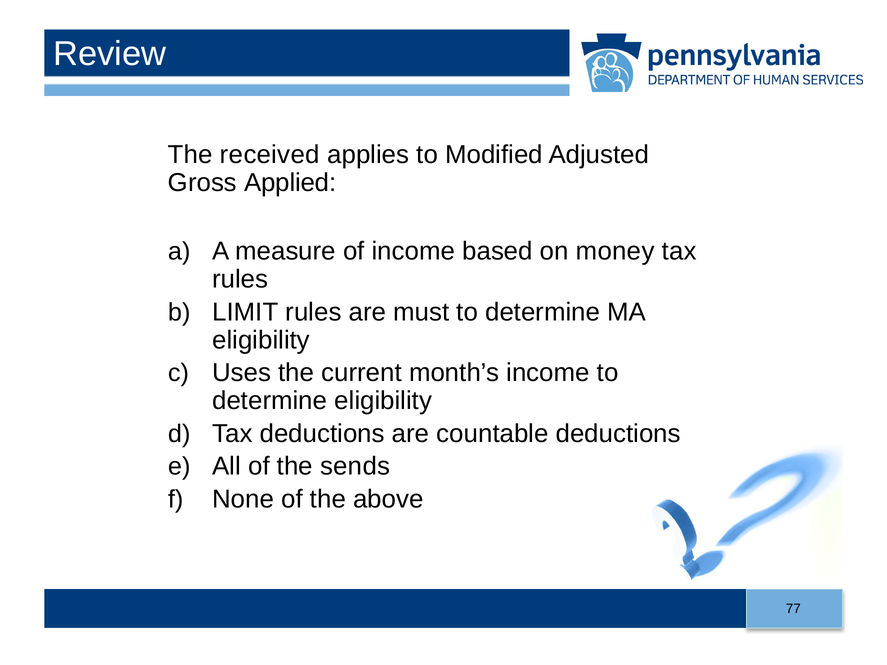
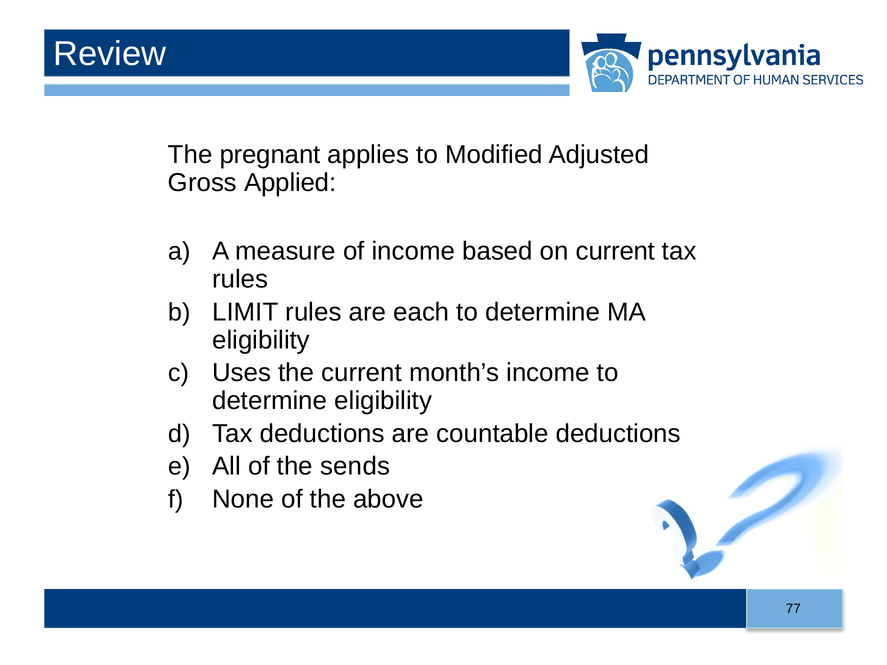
received: received -> pregnant (270, 155)
on money: money -> current (615, 251)
must: must -> each (421, 312)
